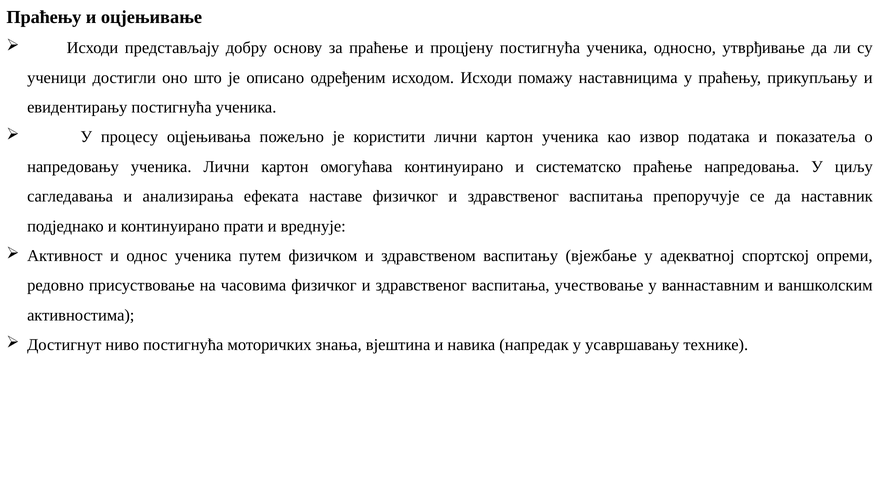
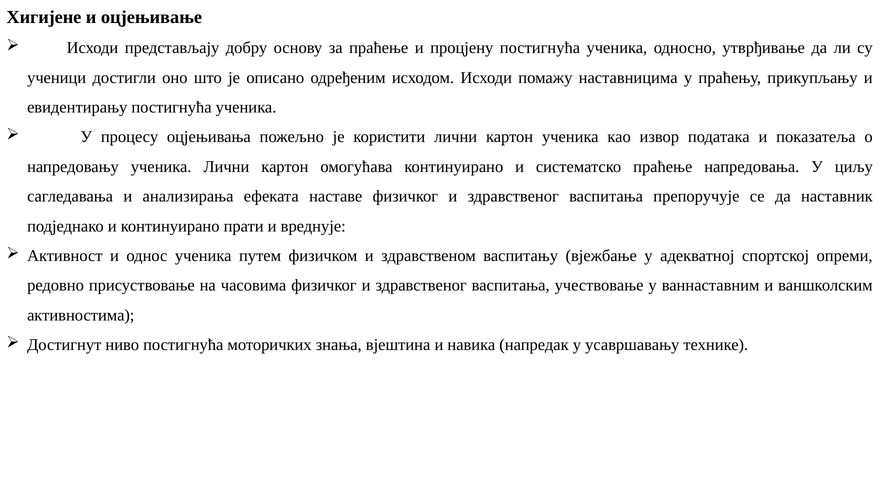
Праћењу: Праћењу -> Хигијене (44, 17)
